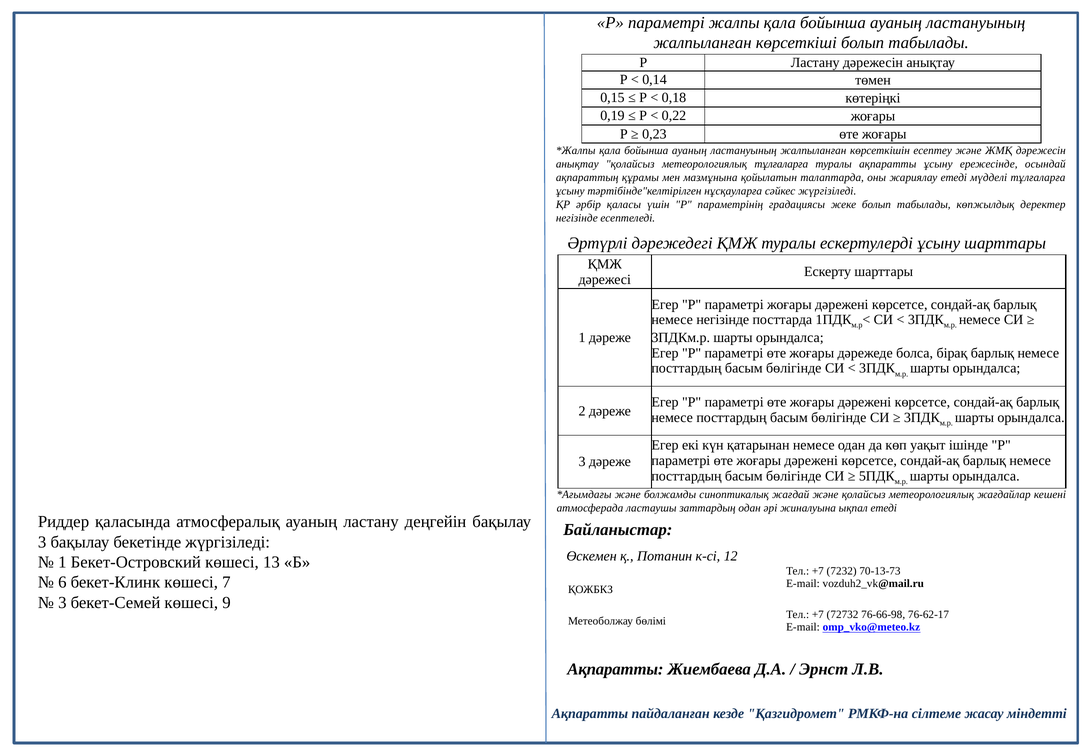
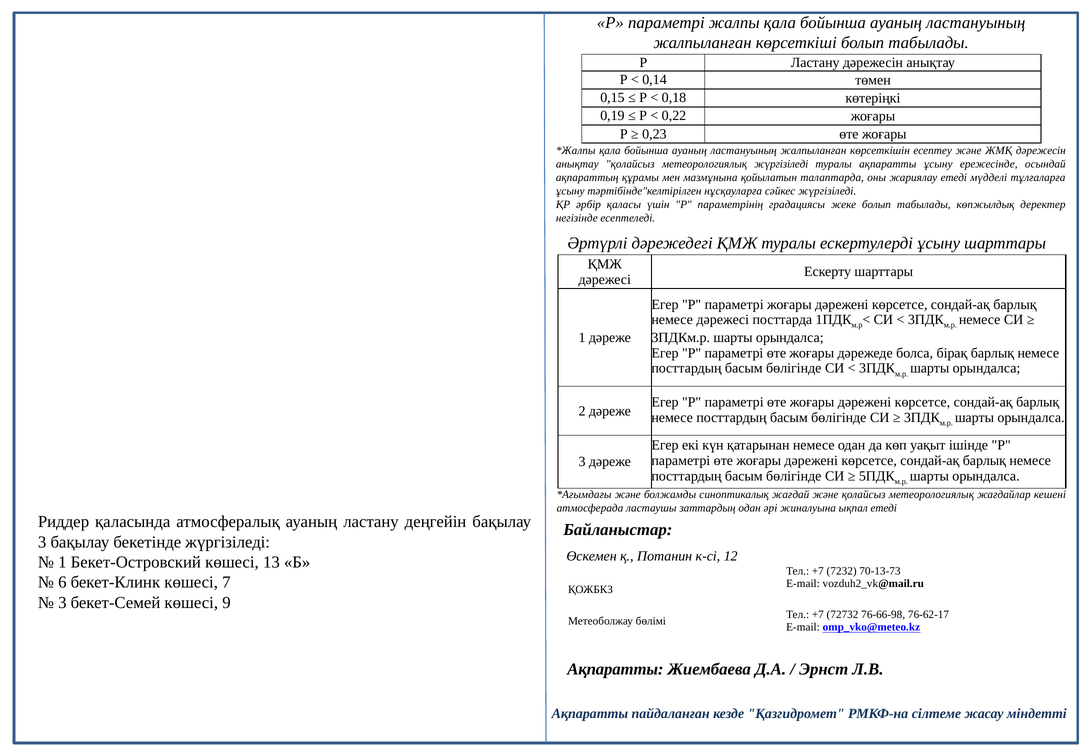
метеорологиялық тұлғаларға: тұлғаларға -> жүргізіледі (781, 164)
немесе негізінде: негізінде -> дәрежесі (723, 320)
